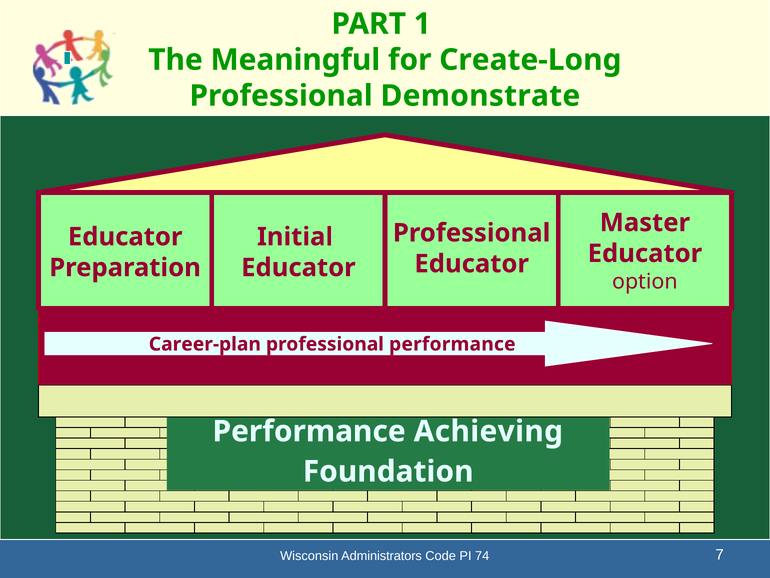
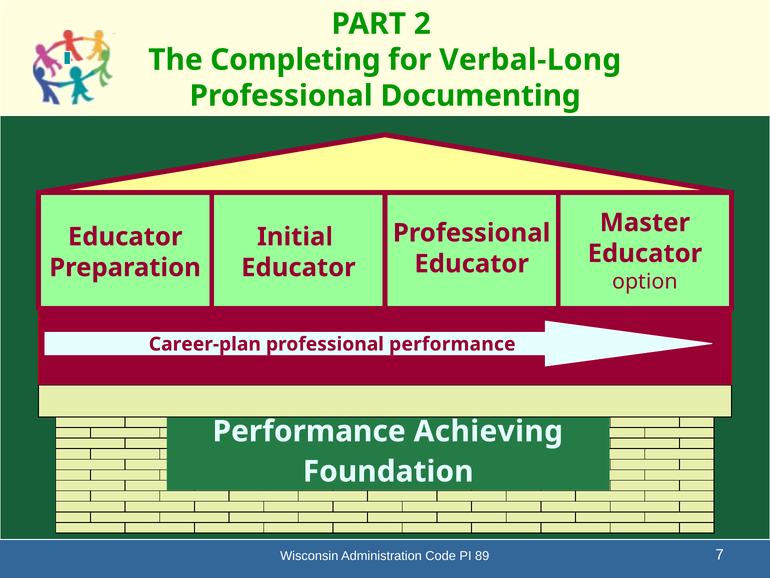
1: 1 -> 2 (422, 24)
Meaningful: Meaningful -> Completing (295, 60)
Create-Long: Create-Long -> Verbal-Long (530, 60)
Demonstrate: Demonstrate -> Documenting (481, 96)
Administrators: Administrators -> Administration (382, 555)
74: 74 -> 89 (482, 555)
